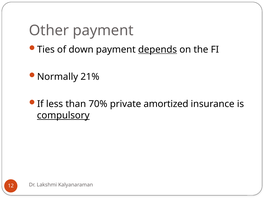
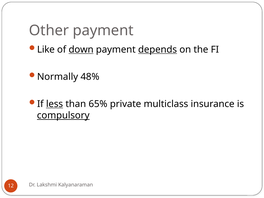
Ties: Ties -> Like (46, 50)
down underline: none -> present (81, 50)
21%: 21% -> 48% (90, 77)
less underline: none -> present (55, 104)
70%: 70% -> 65% (98, 104)
amortized: amortized -> multiclass (166, 104)
